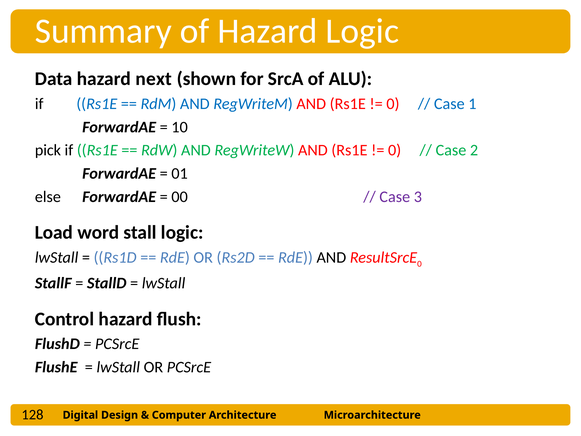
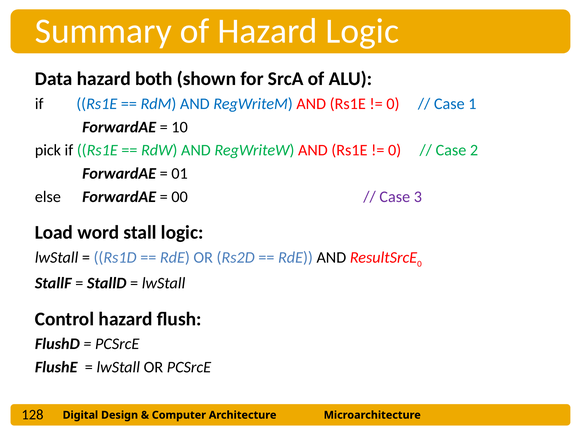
next: next -> both (154, 79)
